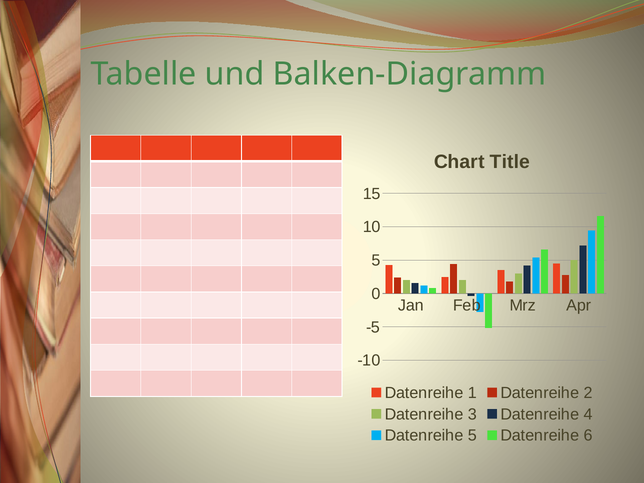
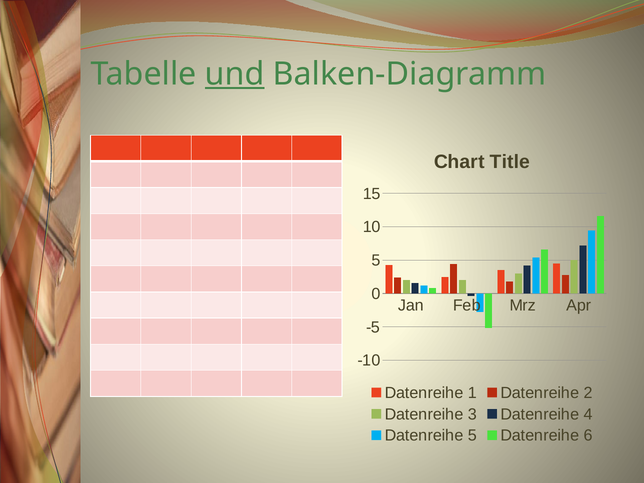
und underline: none -> present (235, 74)
